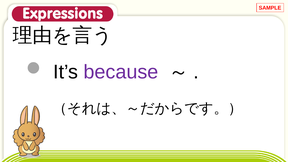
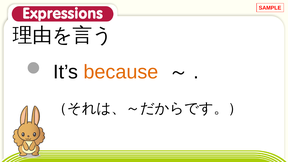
because colour: purple -> orange (121, 72)
